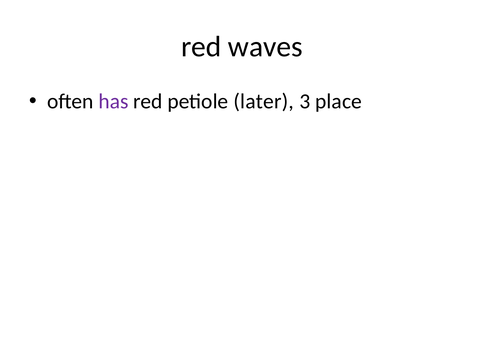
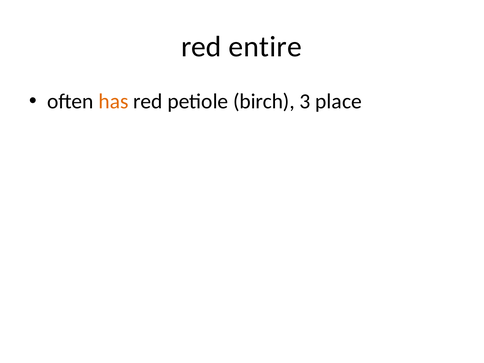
waves: waves -> entire (265, 47)
has colour: purple -> orange (113, 102)
later: later -> birch (264, 102)
